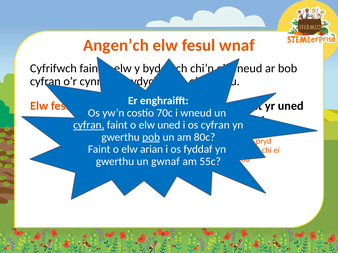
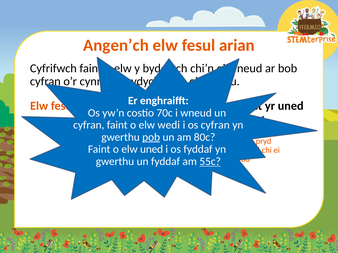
wnaf: wnaf -> arian (237, 45)
cyfran underline: present -> none (89, 125)
elw uned: uned -> wedi (169, 125)
arian: arian -> uned (152, 150)
un gwnaf: gwnaf -> fyddaf (166, 162)
55c underline: none -> present (210, 162)
